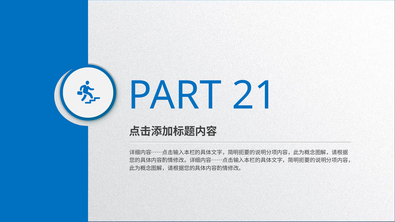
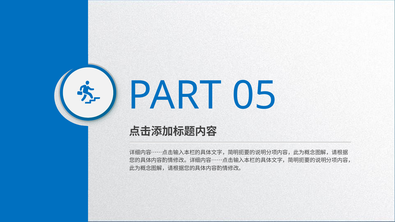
21: 21 -> 05 (254, 96)
